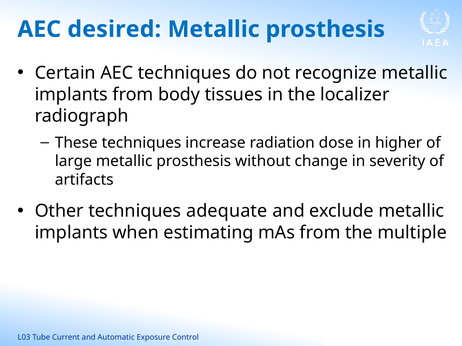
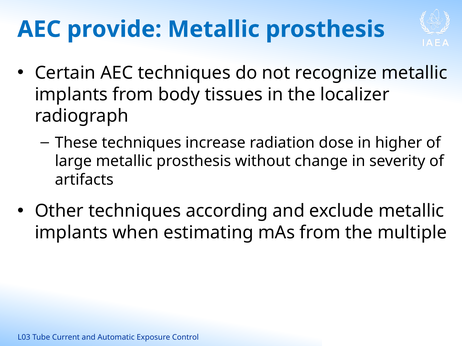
desired: desired -> provide (114, 29)
adequate: adequate -> according (227, 211)
